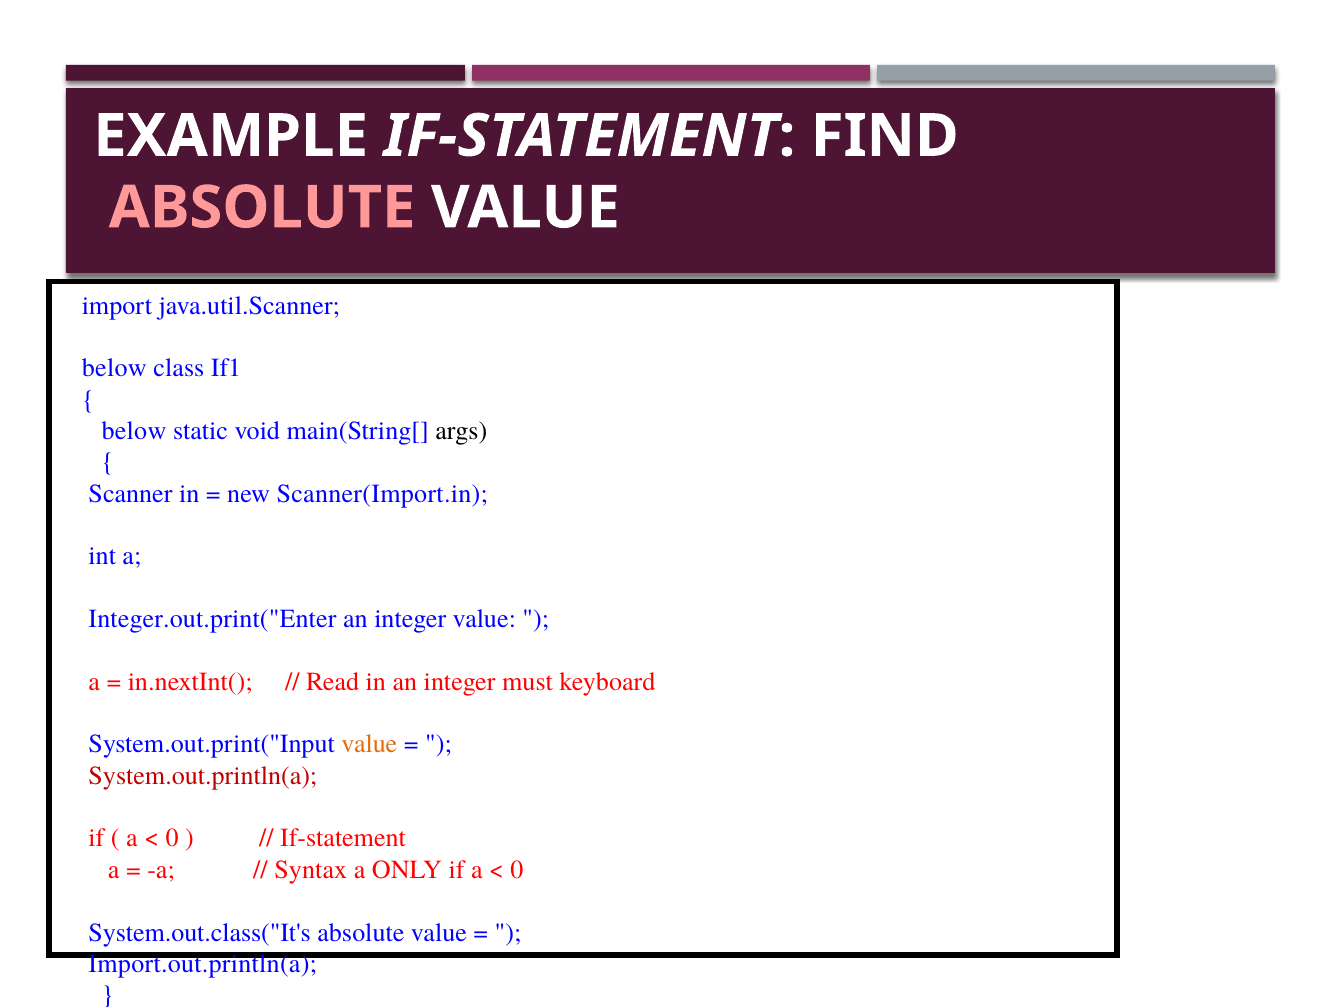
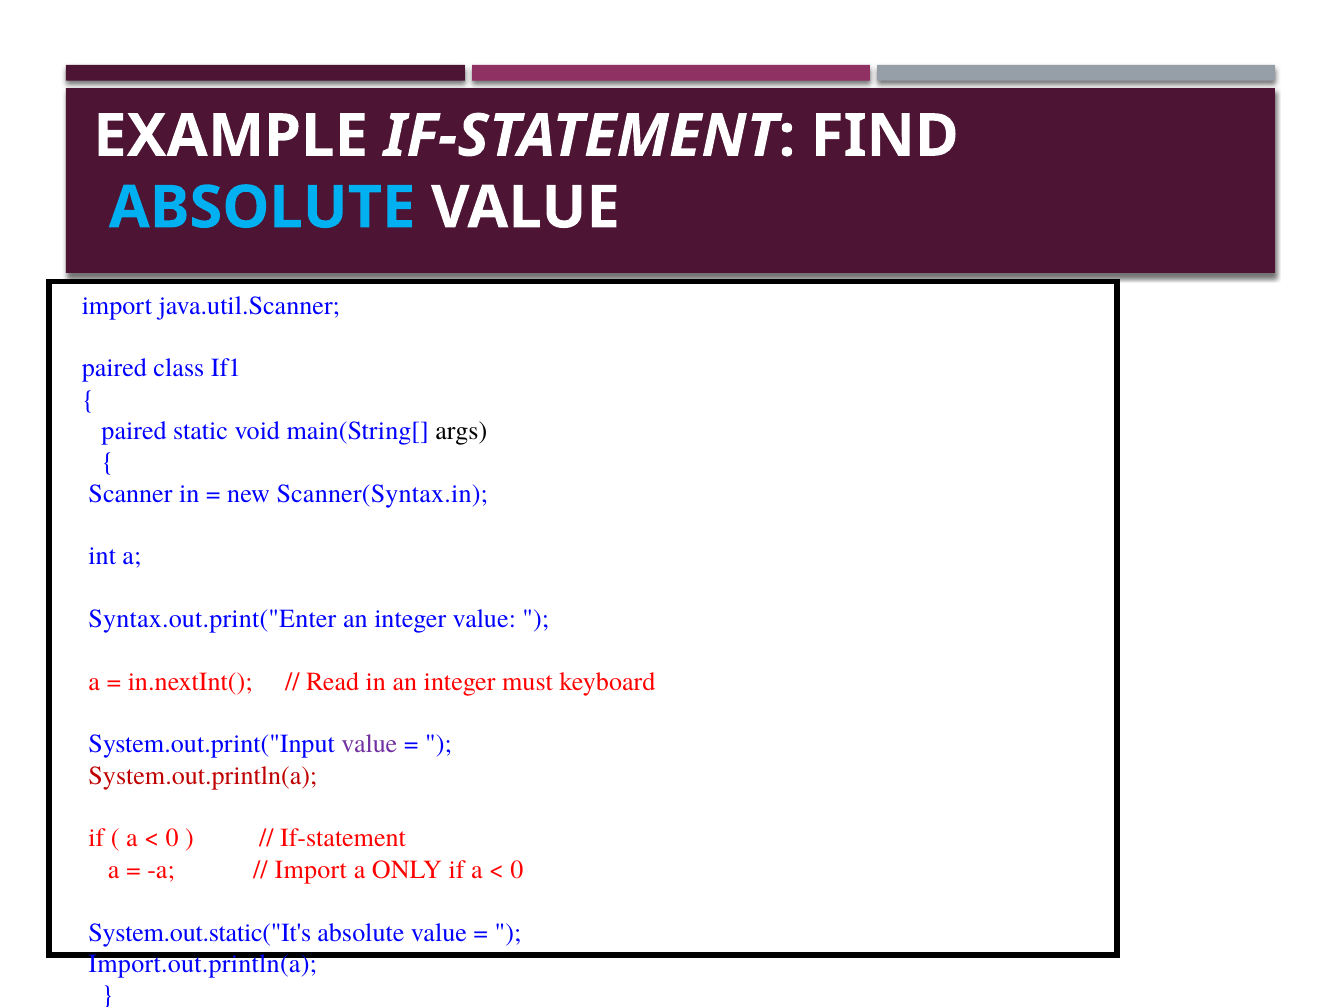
ABSOLUTE colour: pink -> light blue (262, 208)
below: below -> paired (114, 368)
below: below -> paired (134, 431)
Scanner(Import.in: Scanner(Import.in -> Scanner(Syntax.in (382, 493)
Integer.out.print("Enter: Integer.out.print("Enter -> Syntax.out.print("Enter (212, 619)
value colour: orange -> purple (369, 744)
Syntax: Syntax -> Import (311, 869)
System.out.class("It's: System.out.class("It's -> System.out.static("It's (200, 932)
